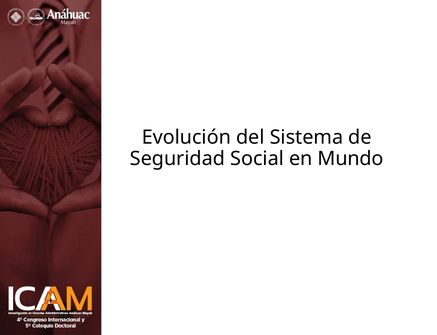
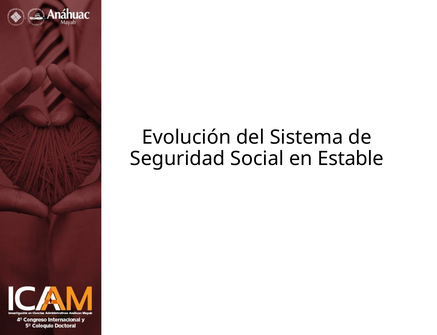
Mundo: Mundo -> Estable (351, 159)
